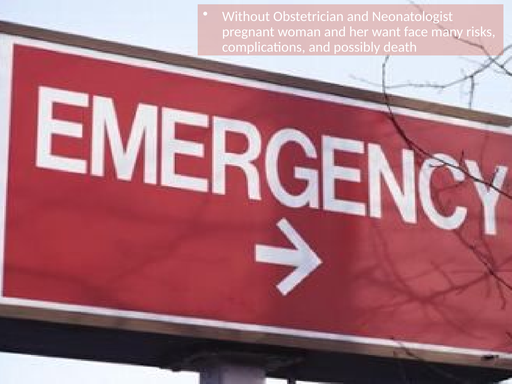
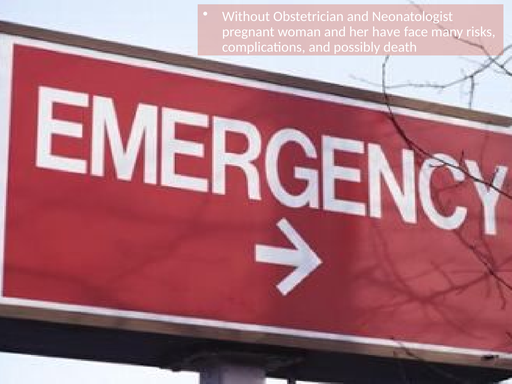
want: want -> have (386, 32)
